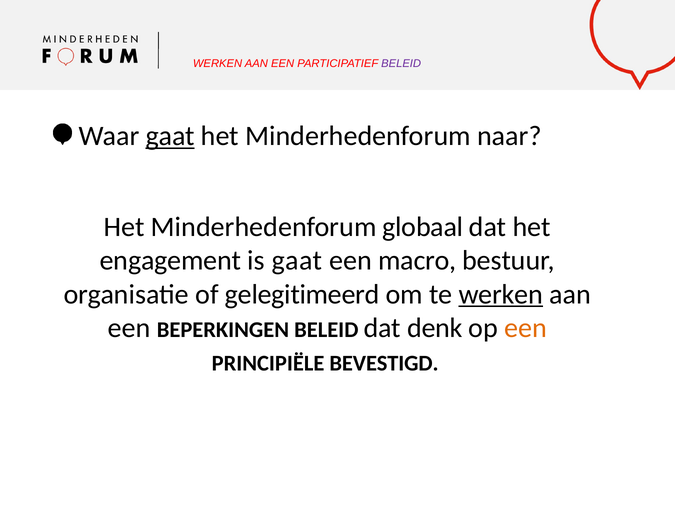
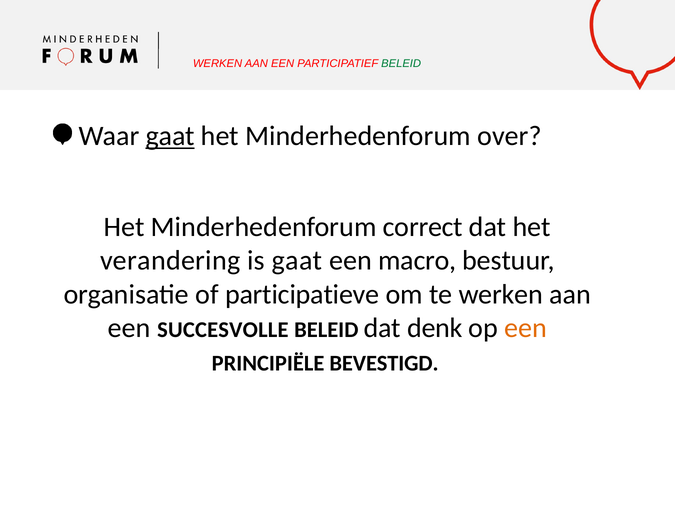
BELEID colour: purple -> green (401, 63)
naar: naar -> over (509, 136)
globaal: globaal -> correct (423, 227)
engagement: engagement -> verandering (170, 261)
gelegitimeerd: gelegitimeerd -> participatieve (302, 294)
werken underline: present -> none (501, 294)
BEPERKINGEN: BEPERKINGEN -> SUCCESVOLLE (223, 330)
